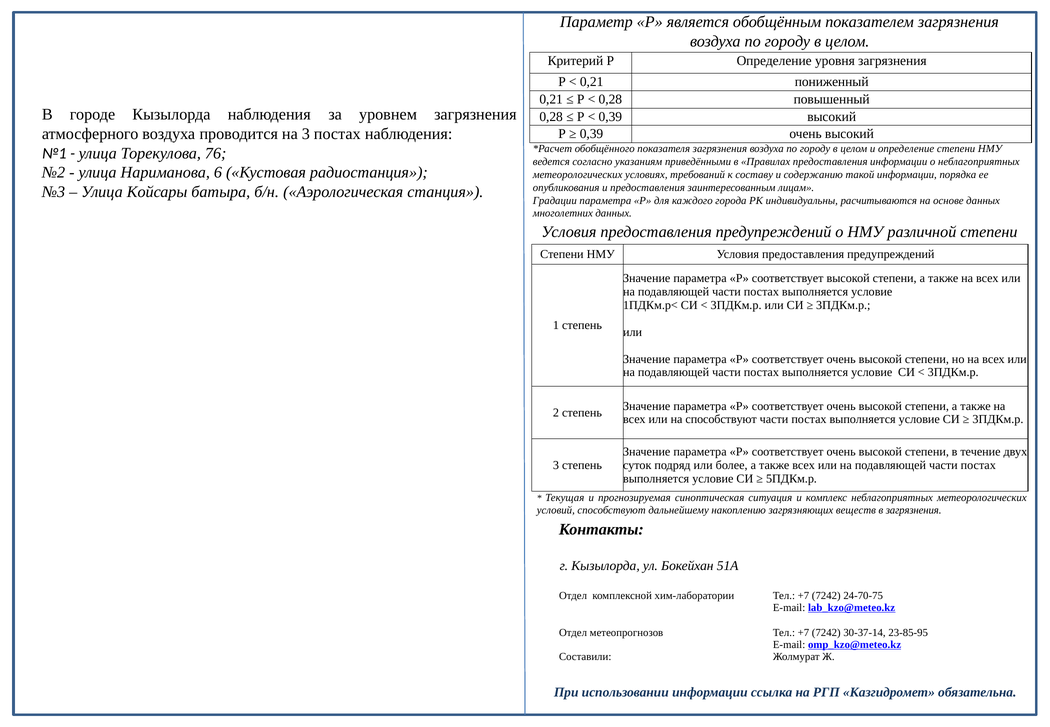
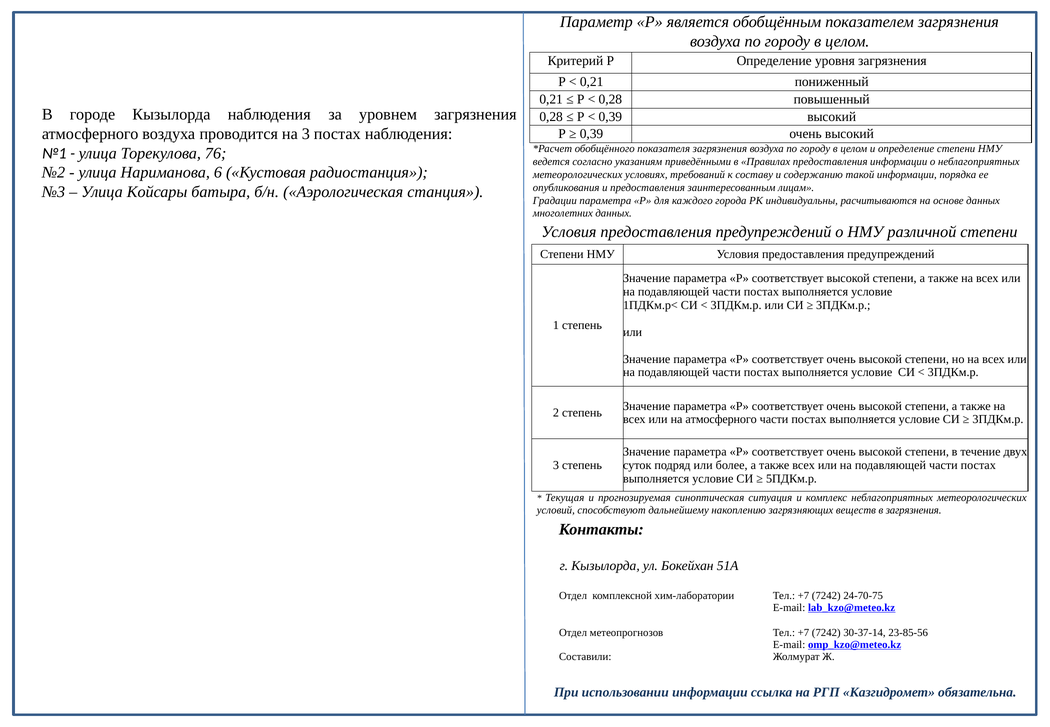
на способствуют: способствуют -> атмосферного (721, 419)
23-85-95: 23-85-95 -> 23-85-56 (908, 633)
